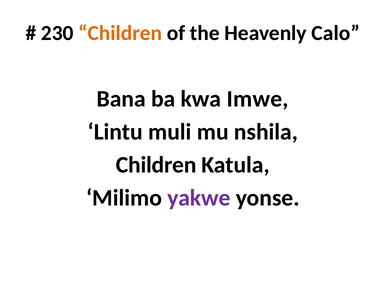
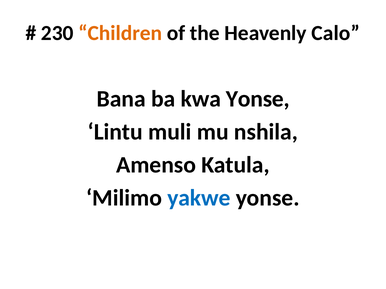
kwa Imwe: Imwe -> Yonse (258, 99)
Children: Children -> Amenso (156, 165)
yakwe colour: purple -> blue (199, 198)
